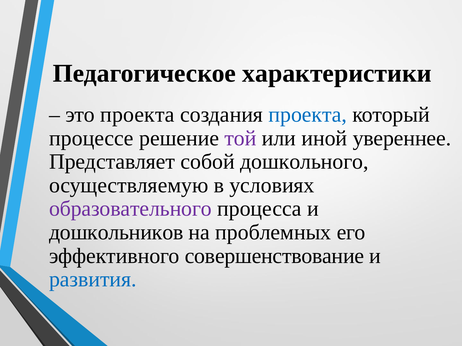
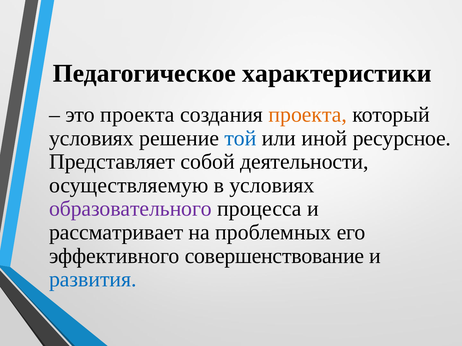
проекта colour: blue -> orange (308, 115)
процессе: процессе -> условиях (91, 138)
той colour: purple -> blue (241, 138)
увереннее: увереннее -> ресурсное (402, 138)
дошкольного: дошкольного -> деятельности (304, 162)
дошкольников: дошкольников -> рассматривает (116, 233)
